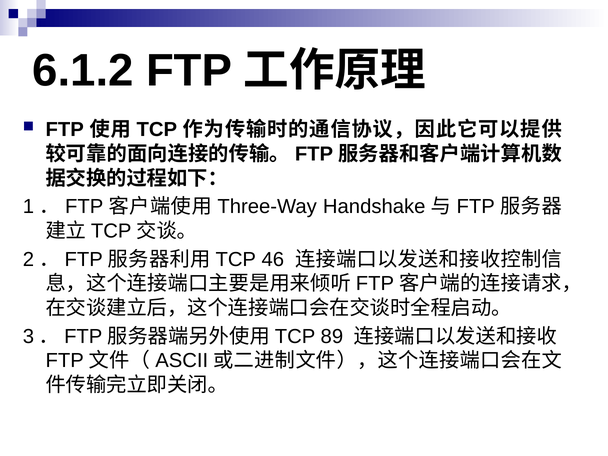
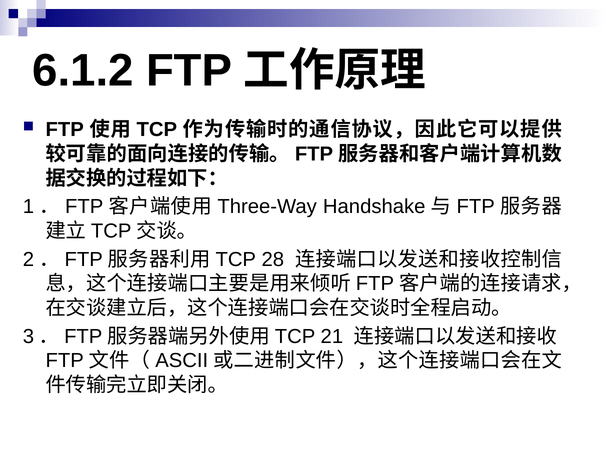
46: 46 -> 28 (273, 259)
89: 89 -> 21 (332, 336)
